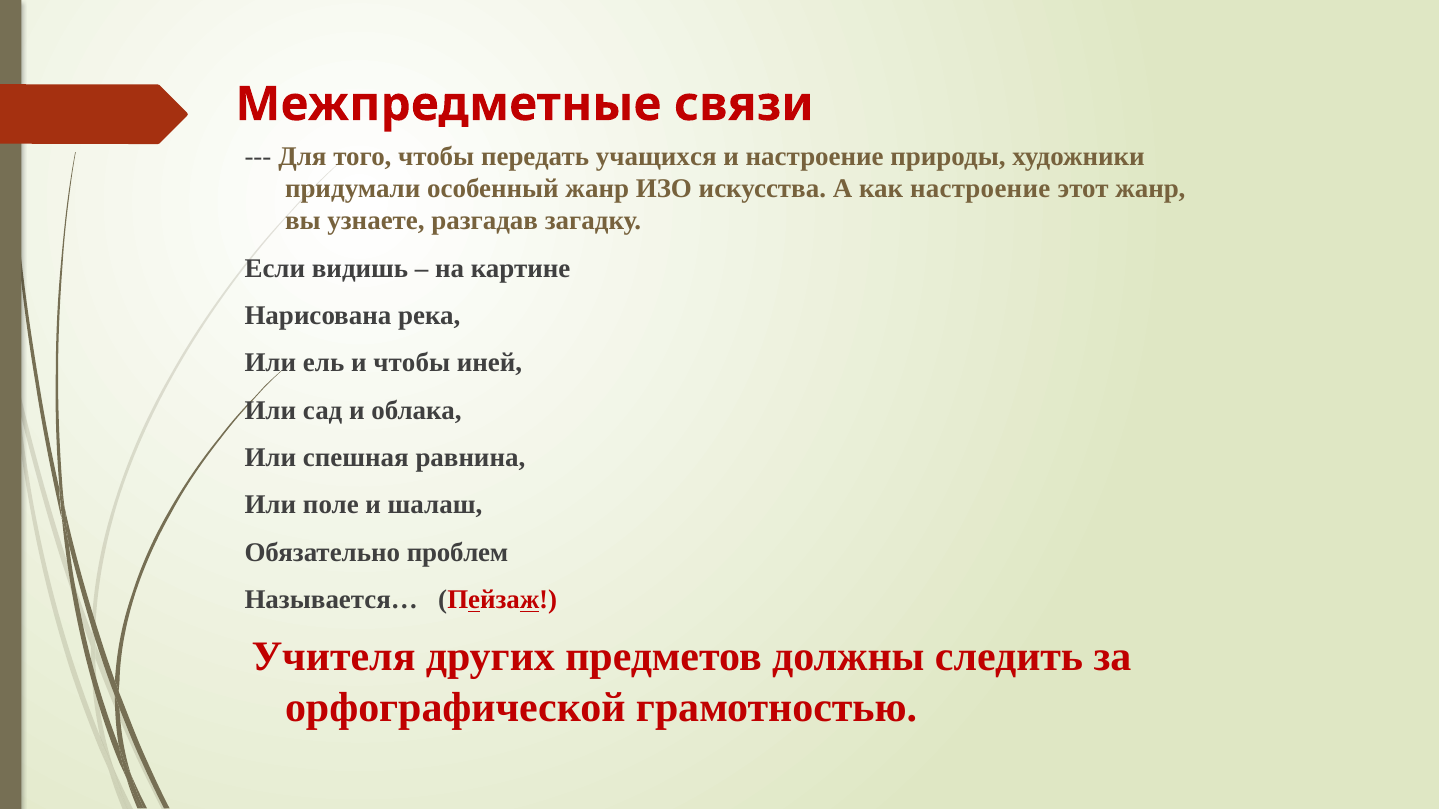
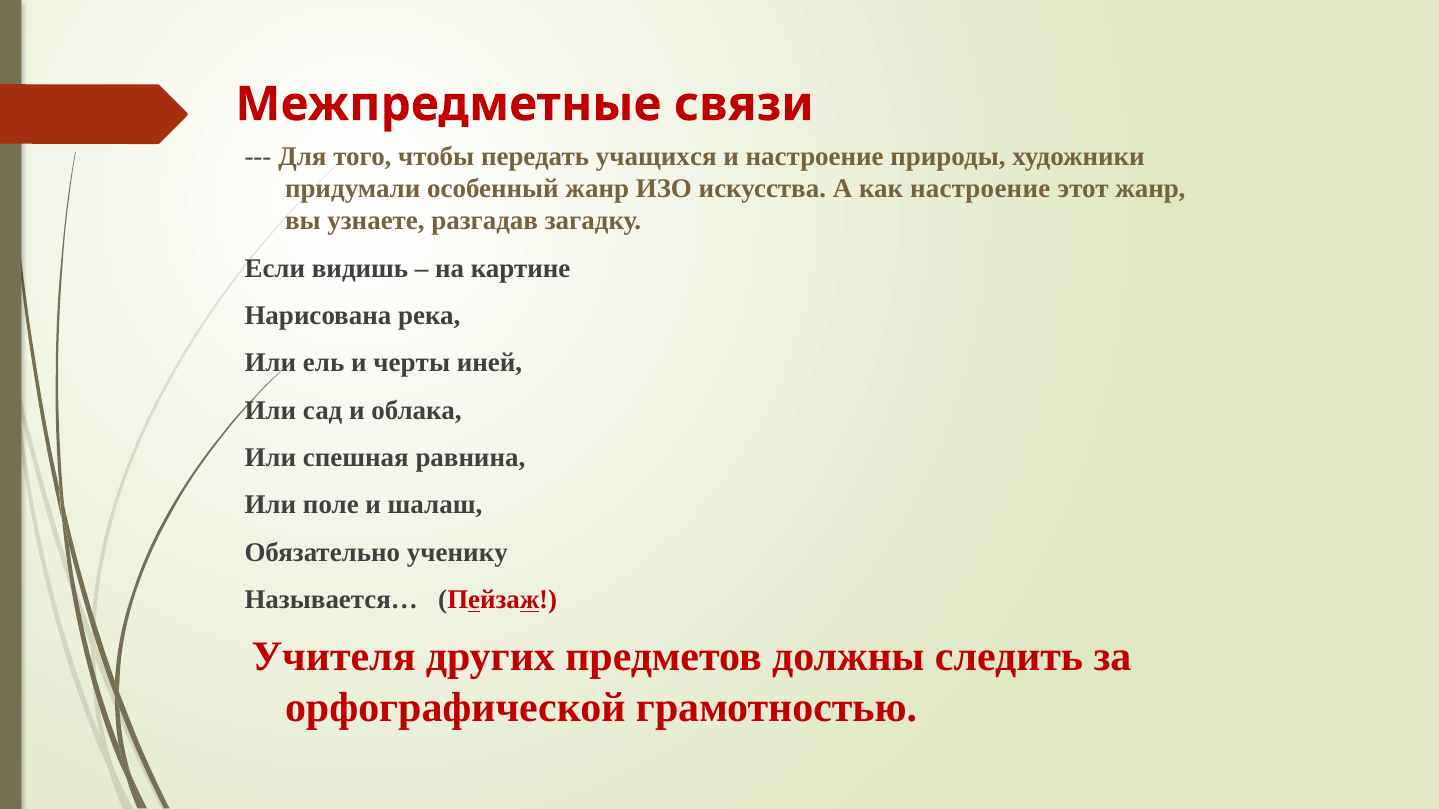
и чтобы: чтобы -> черты (412, 363)
проблем: проблем -> ученику (457, 553)
